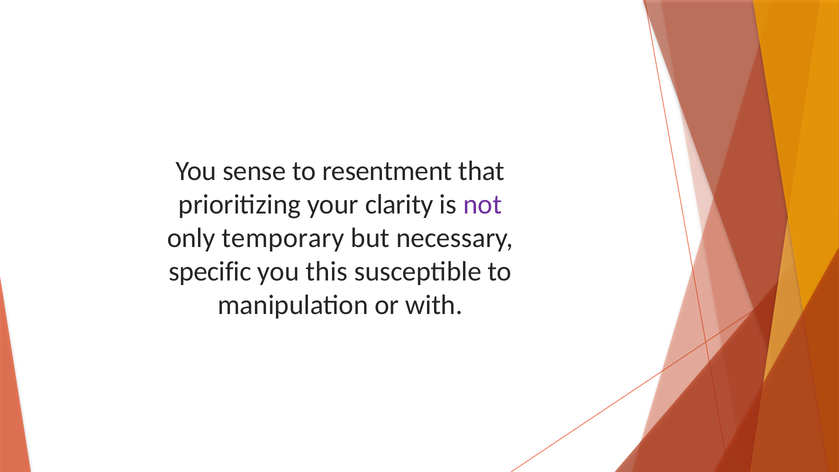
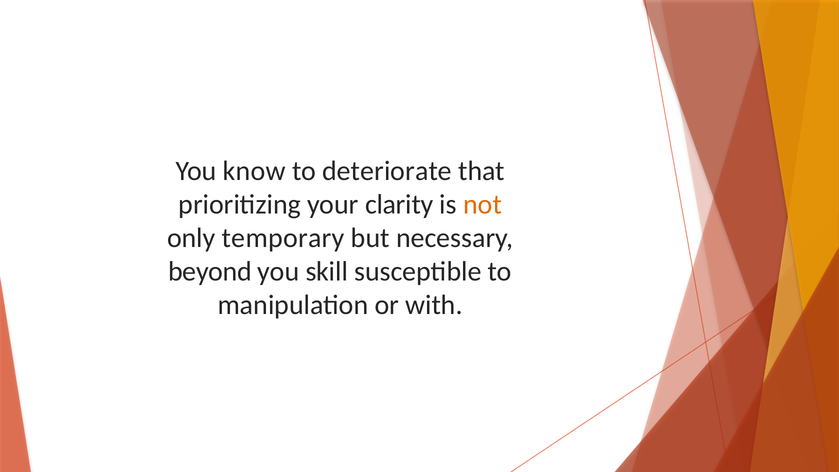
sense: sense -> know (254, 171)
resentment: resentment -> deteriorate (387, 171)
not colour: purple -> orange (482, 204)
specific: specific -> beyond (210, 271)
this: this -> skill (327, 271)
